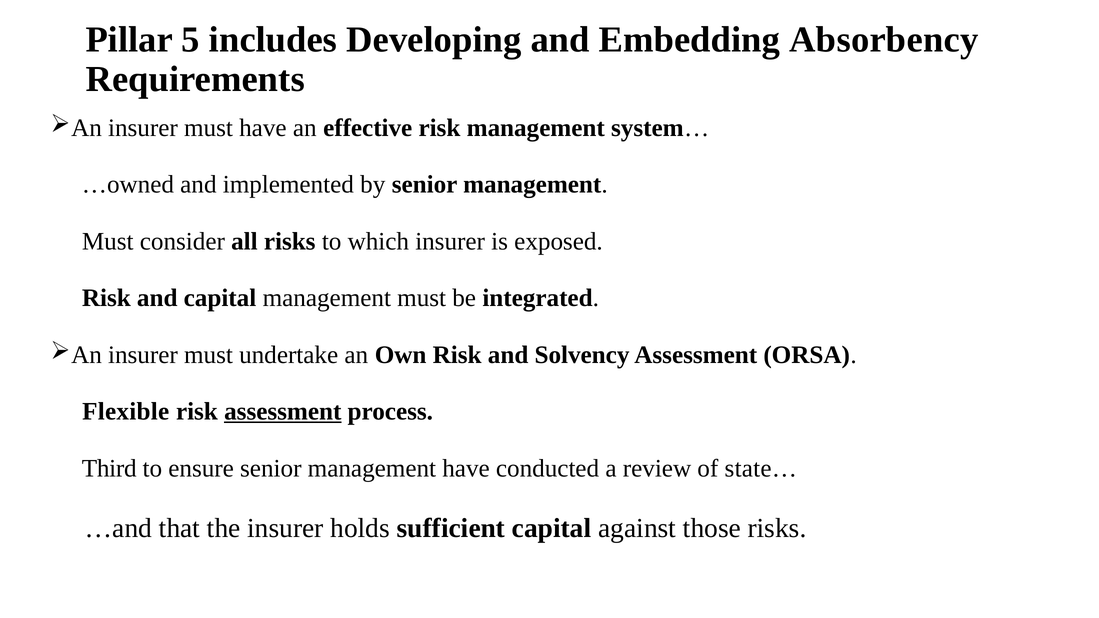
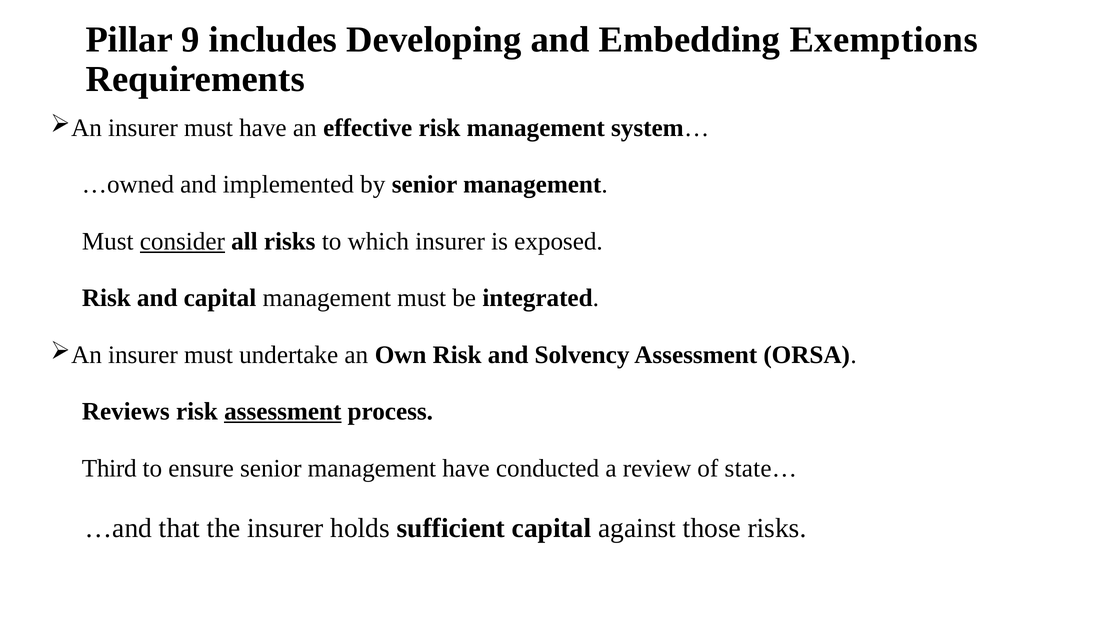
5: 5 -> 9 (191, 40)
Absorbency: Absorbency -> Exemptions (884, 40)
consider underline: none -> present (182, 241)
Flexible: Flexible -> Reviews (126, 412)
